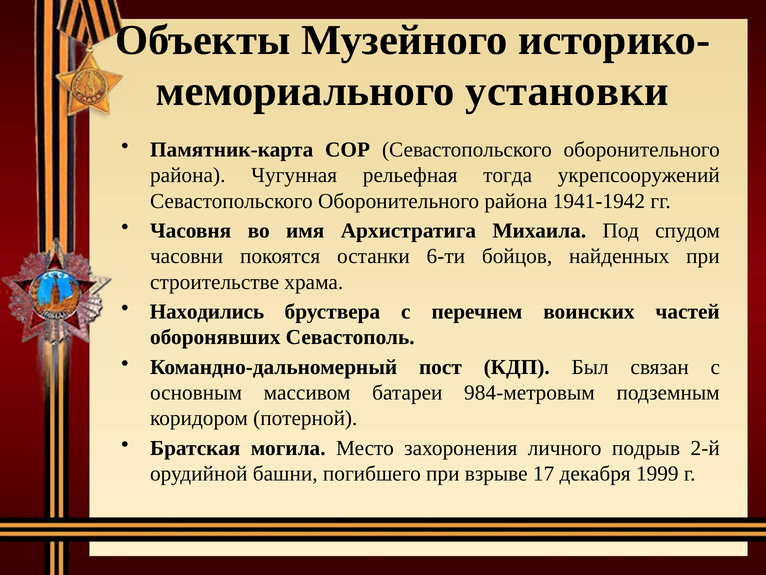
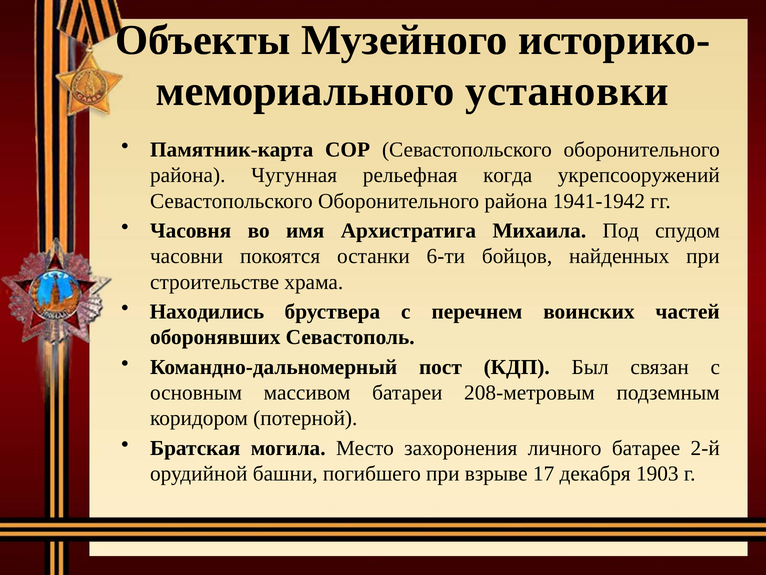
тогда: тогда -> когда (508, 175)
984-метровым: 984-метровым -> 208-метровым (529, 392)
подрыв: подрыв -> батарее (646, 448)
1999: 1999 -> 1903 (657, 473)
